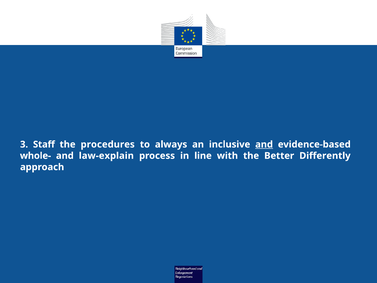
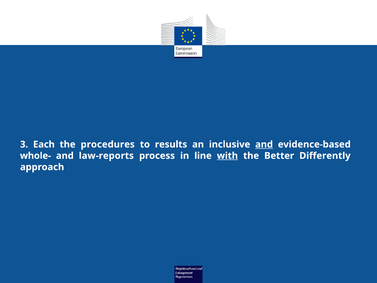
Staff: Staff -> Each (44, 144)
always: always -> results (171, 144)
law-explain: law-explain -> law-reports (106, 156)
with underline: none -> present (227, 156)
